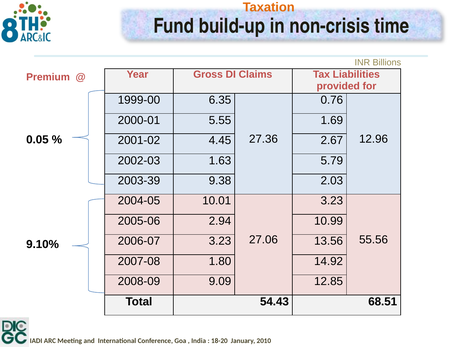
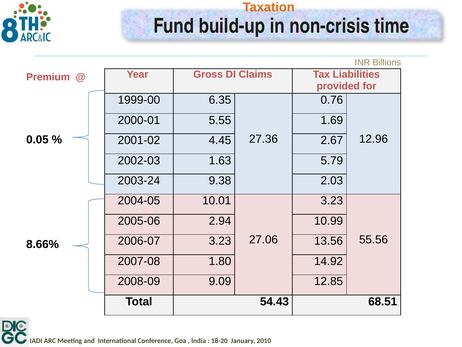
2003-39: 2003-39 -> 2003-24 (139, 180)
9.10%: 9.10% -> 8.66% (43, 244)
